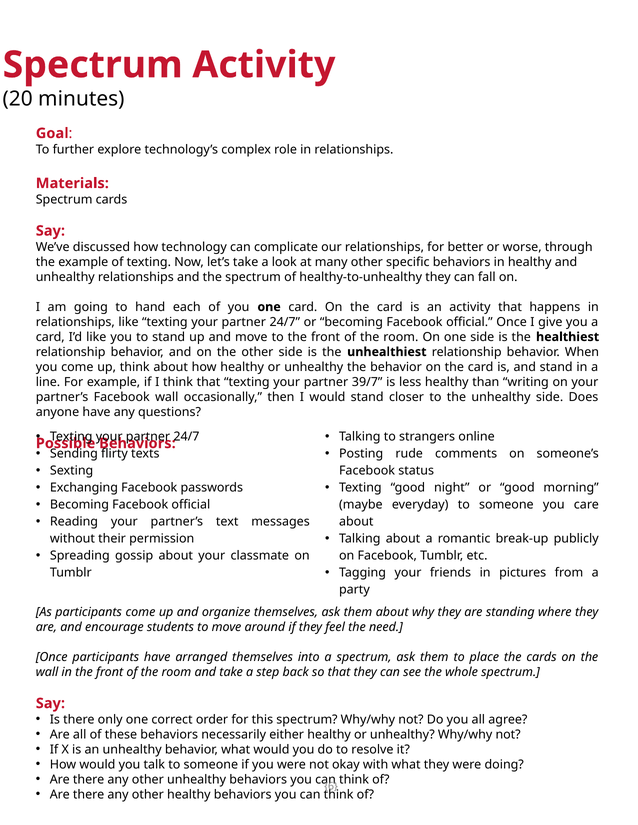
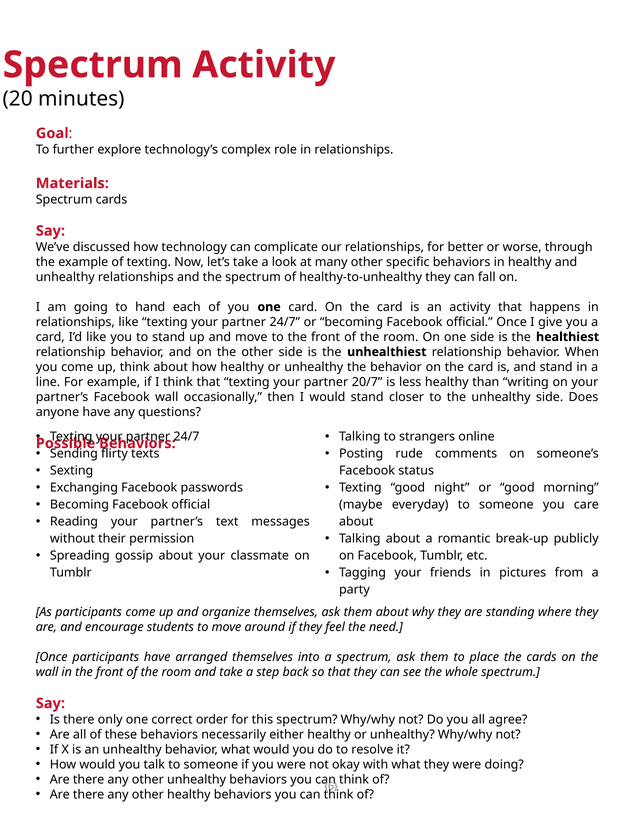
39/7: 39/7 -> 20/7 (367, 382)
